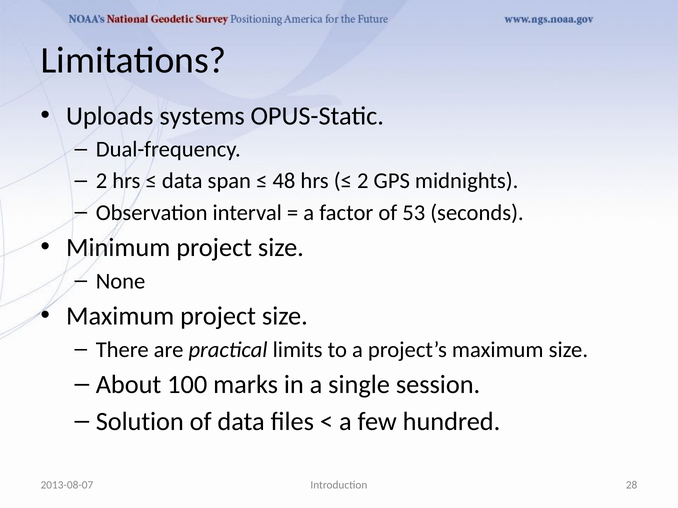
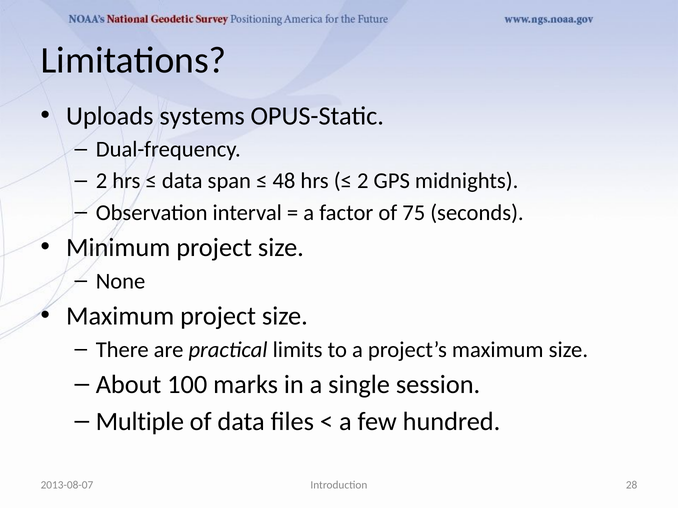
53: 53 -> 75 (414, 213)
Solution: Solution -> Multiple (140, 422)
